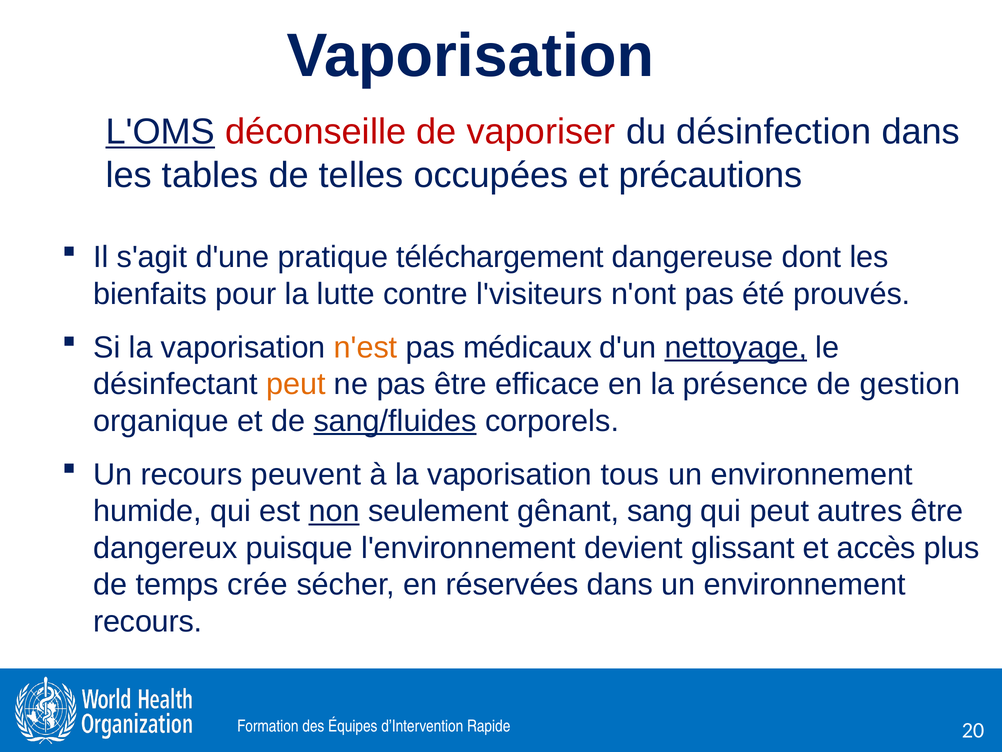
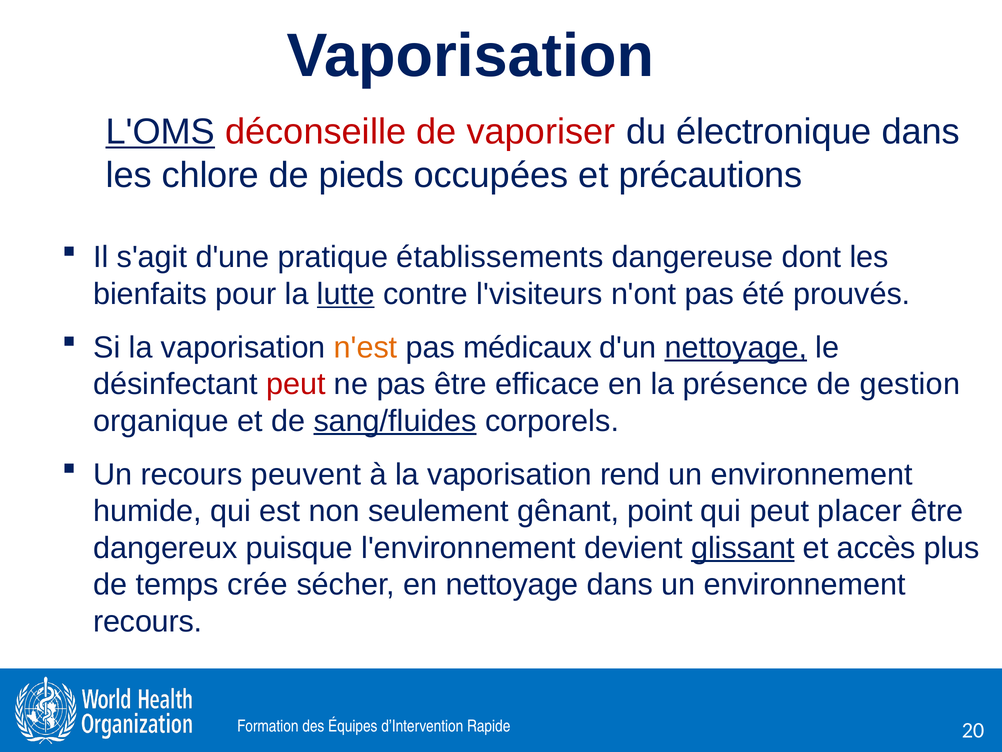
désinfection: désinfection -> électronique (774, 132)
tables: tables -> chlore (210, 175)
telles: telles -> pieds (361, 175)
téléchargement: téléchargement -> établissements (500, 257)
lutte underline: none -> present (346, 294)
peut colour: orange -> red (296, 384)
tous: tous -> rend (630, 474)
non underline: present -> none (334, 511)
sang: sang -> point (660, 511)
autres: autres -> placer (860, 511)
glissant underline: none -> present (743, 548)
en réservées: réservées -> nettoyage (512, 584)
